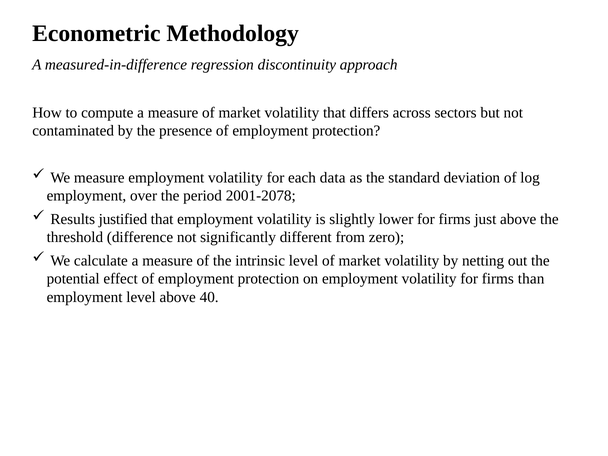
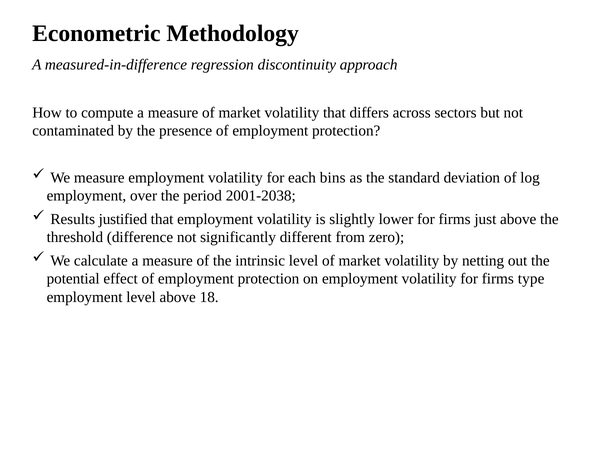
data: data -> bins (333, 178)
2001-2078: 2001-2078 -> 2001-2038 (261, 196)
than: than -> type (531, 279)
40: 40 -> 18 (209, 297)
